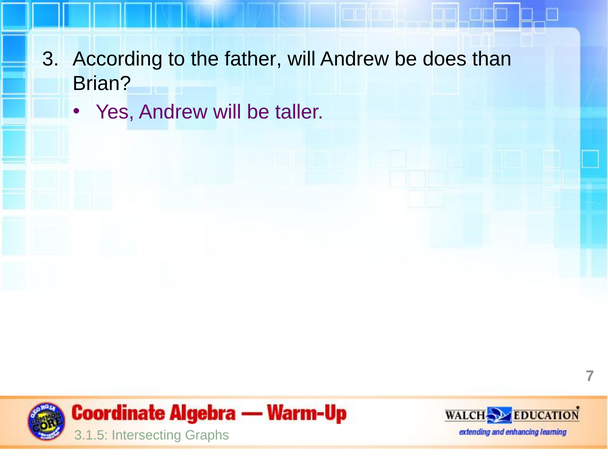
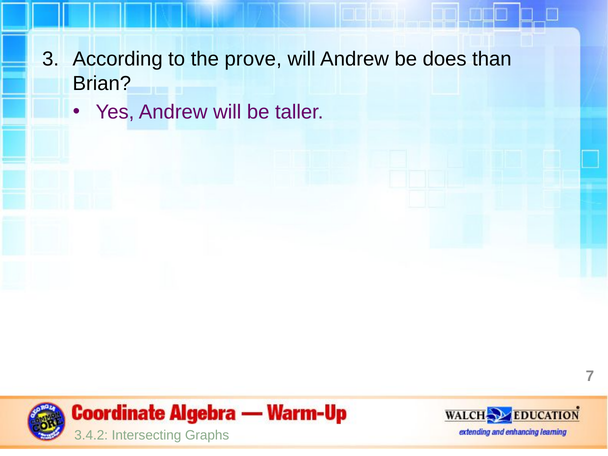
father: father -> prove (253, 59)
3.1.5: 3.1.5 -> 3.4.2 (91, 435)
